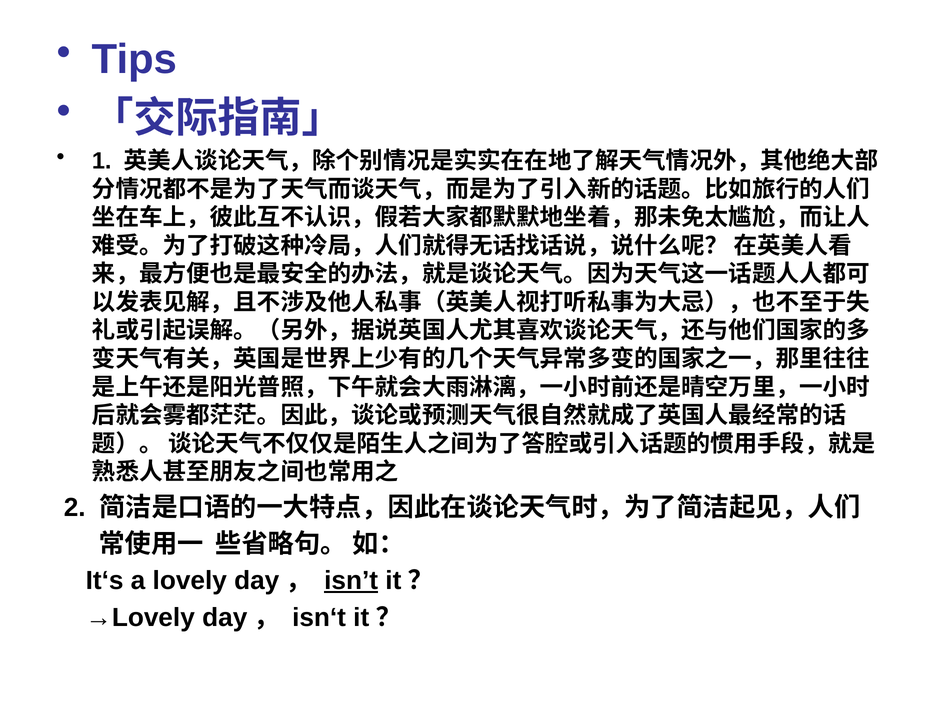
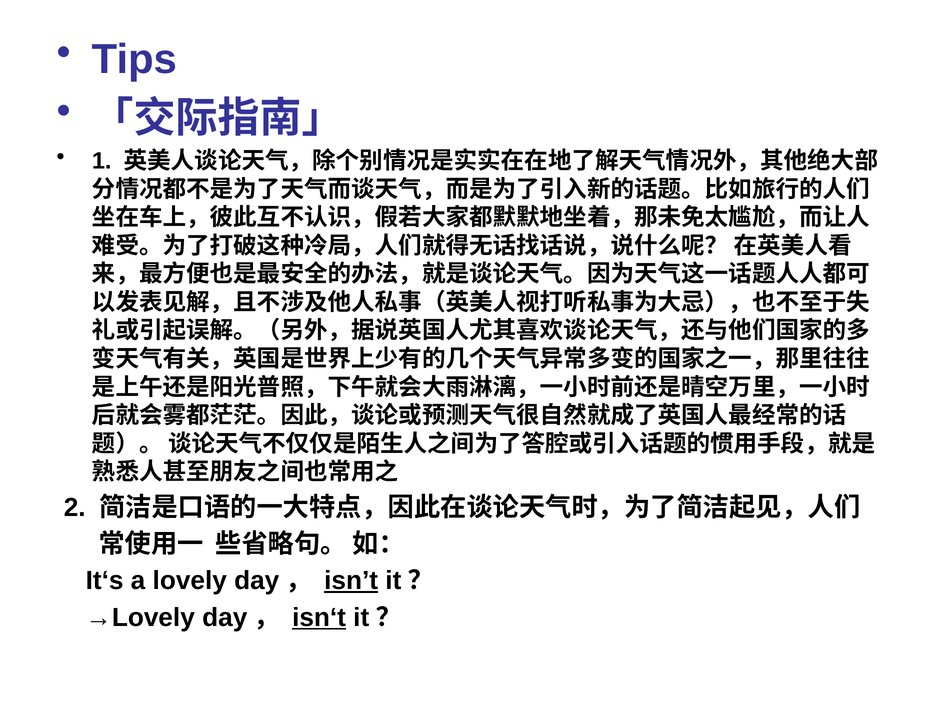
isn‘t underline: none -> present (319, 618)
